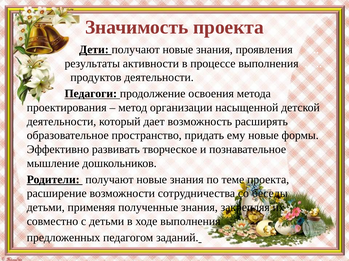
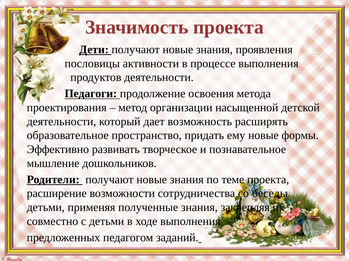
результаты: результаты -> пословицы (92, 64)
